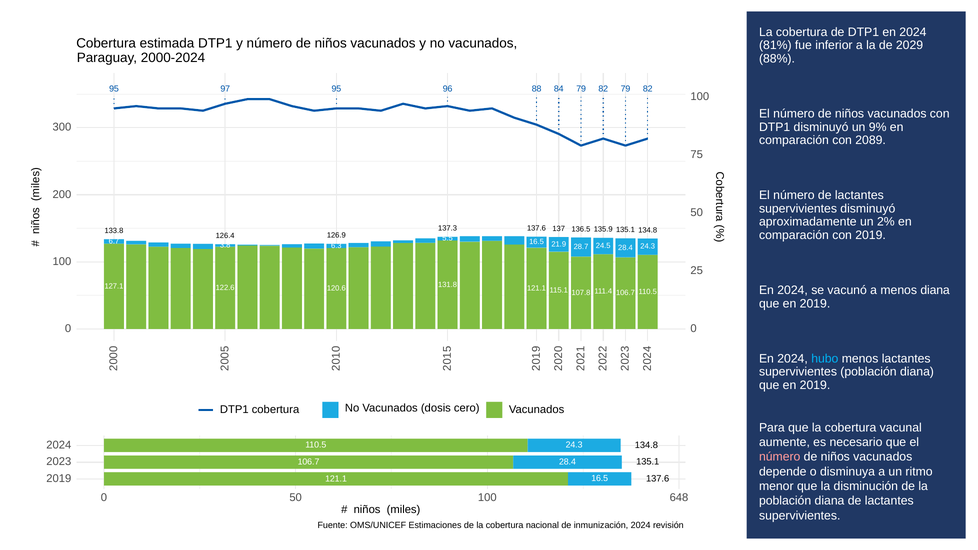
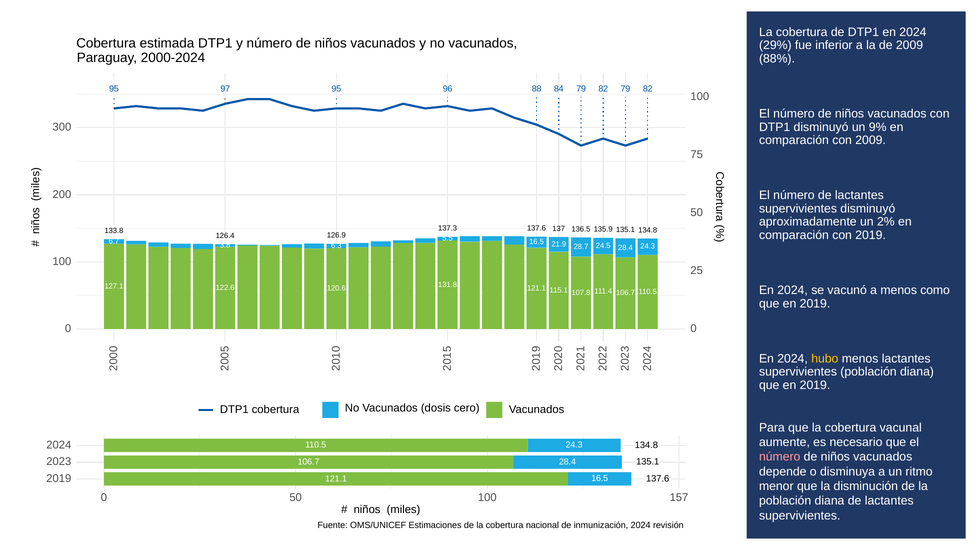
81%: 81% -> 29% (775, 45)
de 2029: 2029 -> 2009 (910, 45)
con 2089: 2089 -> 2009 (871, 140)
menos diana: diana -> como (935, 290)
hubo colour: light blue -> yellow (825, 359)
648: 648 -> 157 (679, 498)
